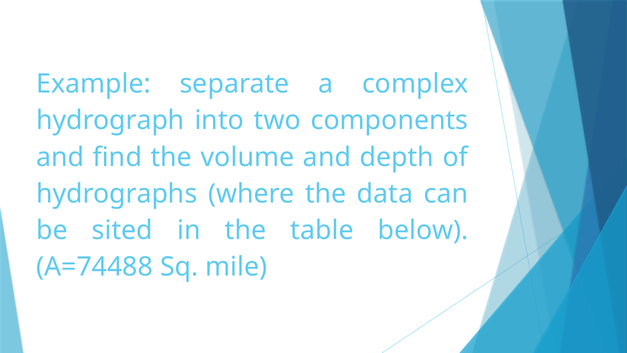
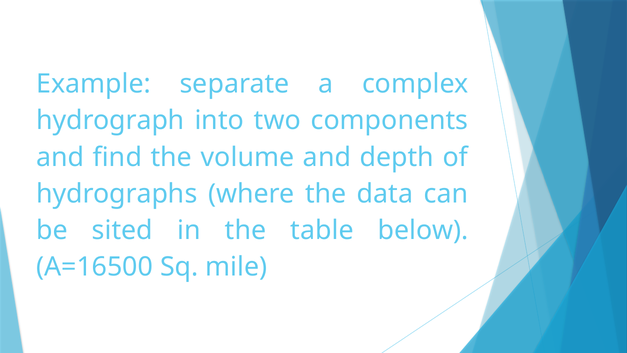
A=74488: A=74488 -> A=16500 (95, 267)
